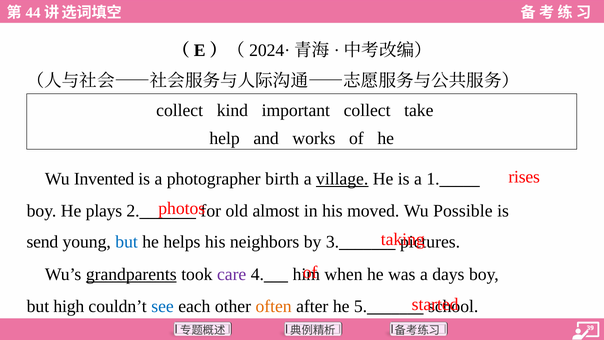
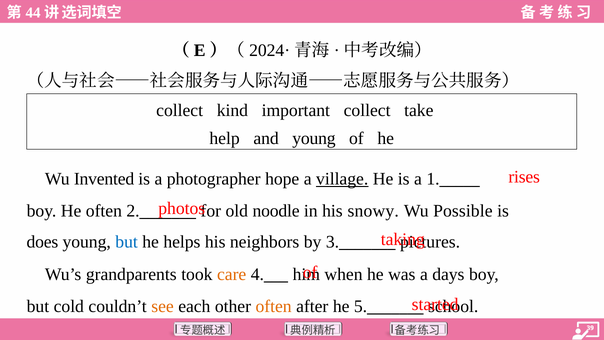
and works: works -> young (314, 138)
birth: birth -> hope (282, 179)
He plays: plays -> often (104, 211)
almost: almost -> noodle (276, 211)
moved: moved -> snowy (373, 211)
send: send -> does (42, 242)
grandparents underline: present -> none (131, 274)
care colour: purple -> orange (232, 274)
high: high -> cold (69, 306)
see colour: blue -> orange (163, 306)
